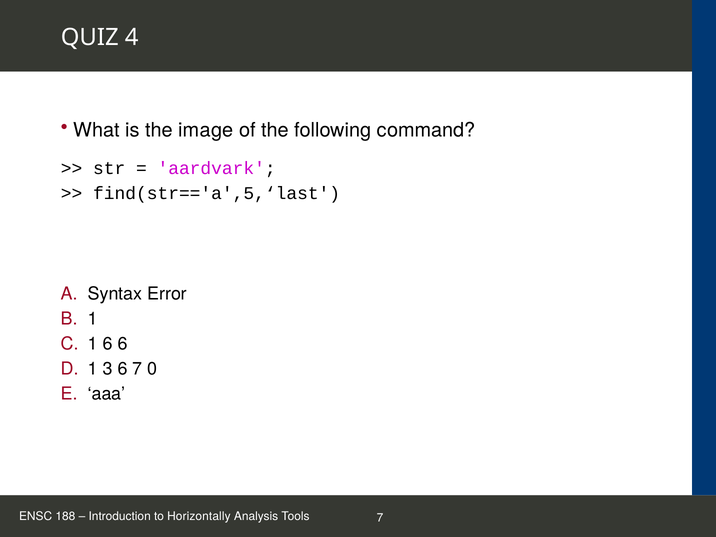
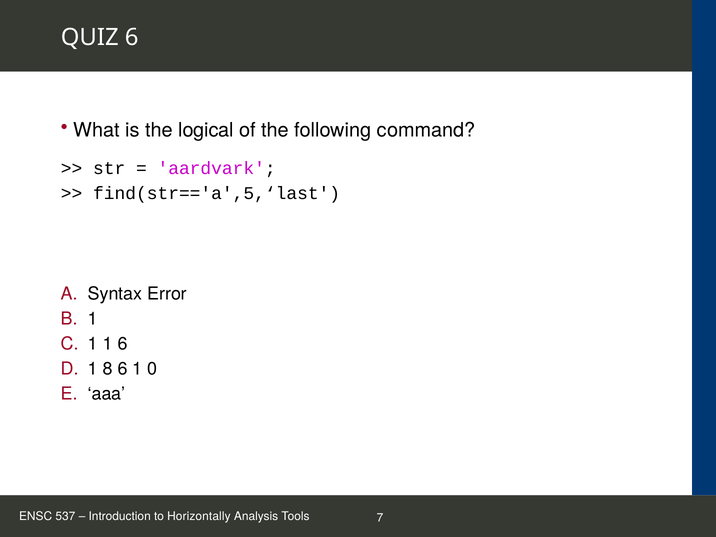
QUIZ 4: 4 -> 6 (132, 37)
image: image -> logical (206, 130)
1 6: 6 -> 1 (108, 344)
3: 3 -> 8 (108, 369)
6 7: 7 -> 1 (137, 369)
188: 188 -> 537 (65, 516)
